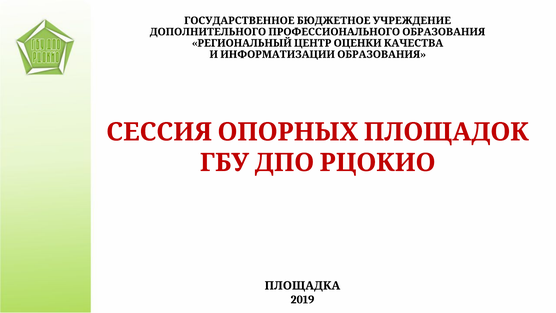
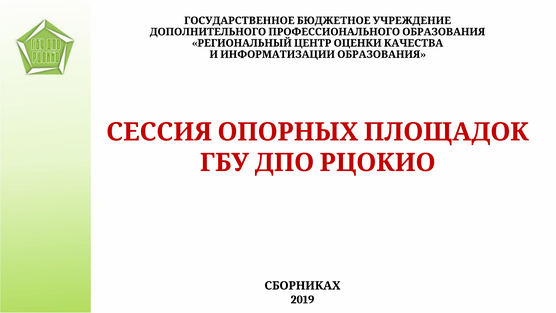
ПЛОЩАДКА: ПЛОЩАДКА -> СБОРНИКАХ (302, 285)
